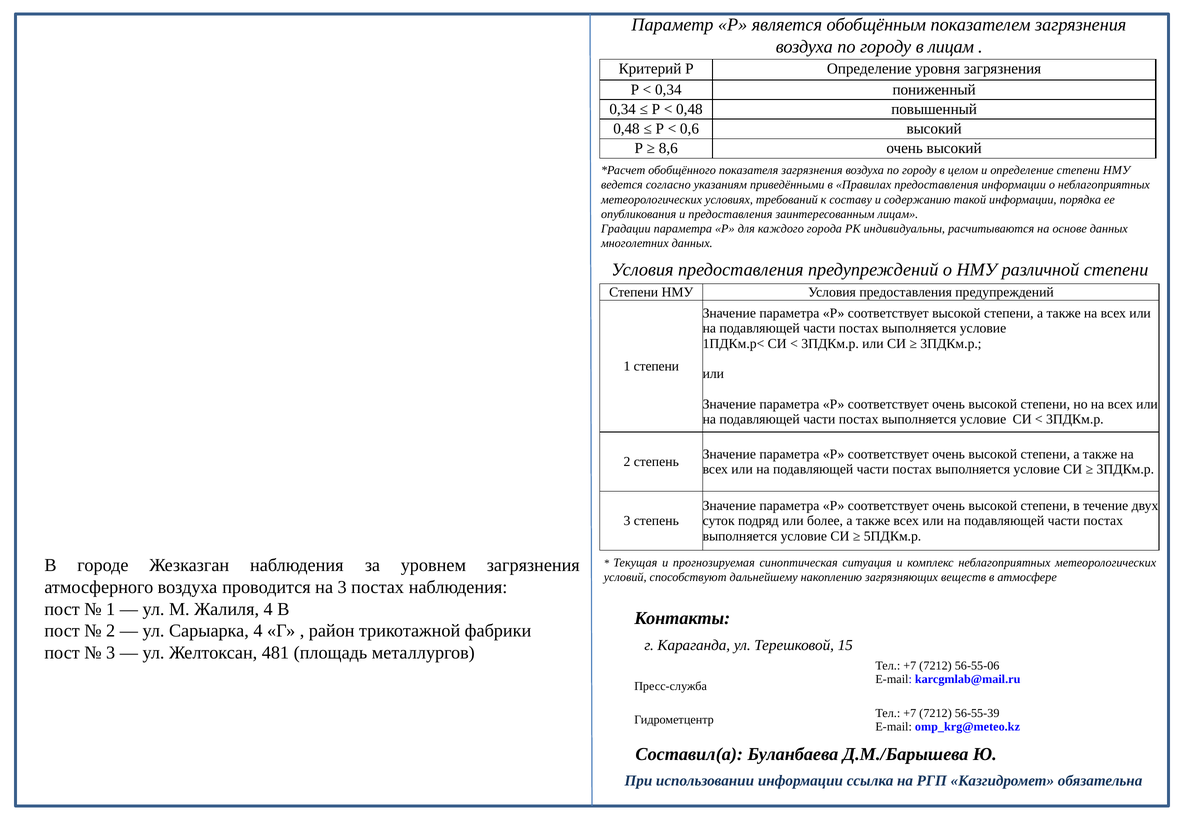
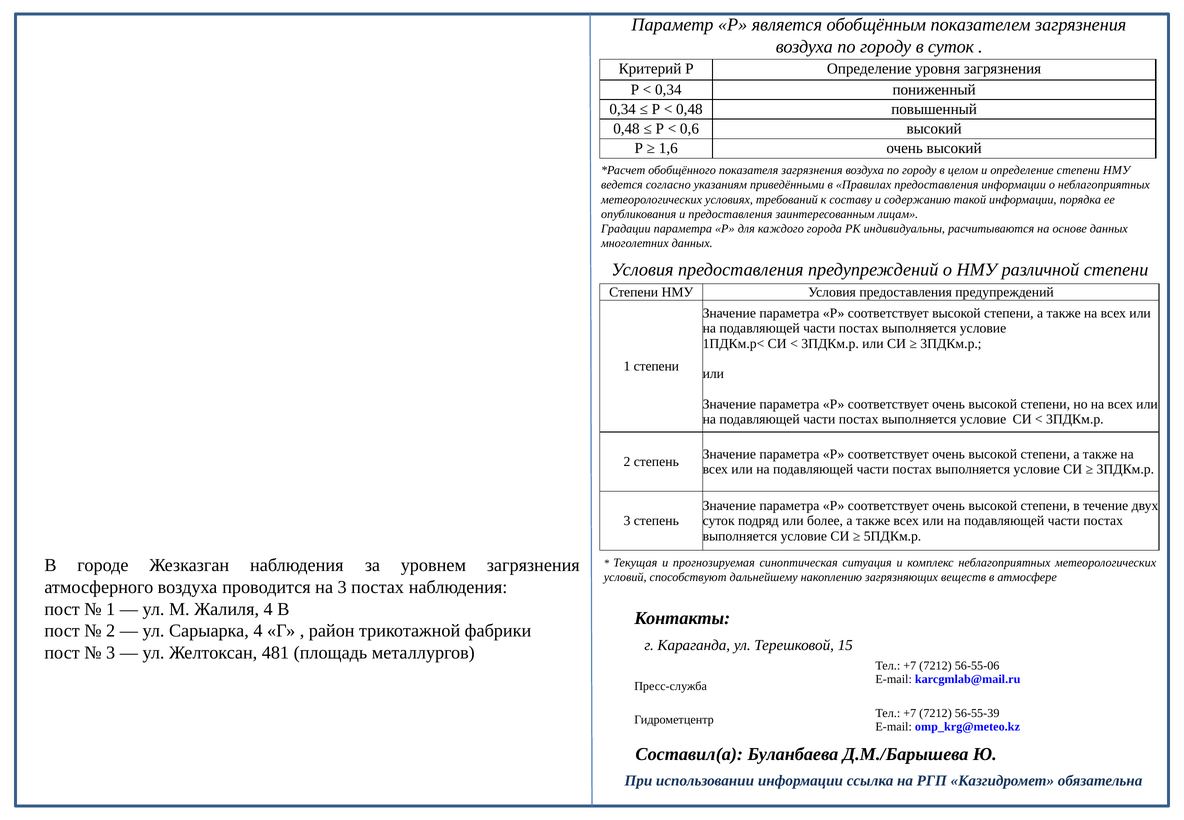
в лицам: лицам -> суток (951, 47)
8,6: 8,6 -> 1,6 (668, 148)
